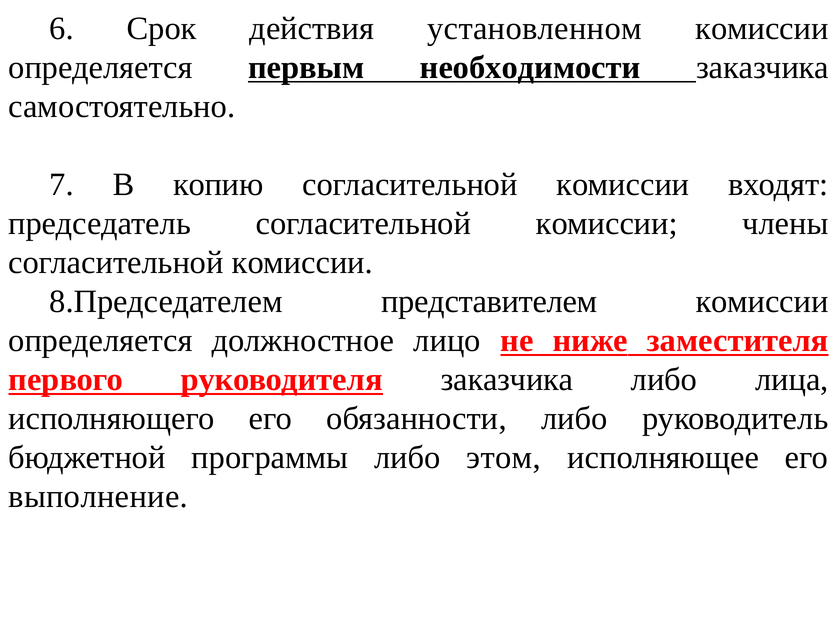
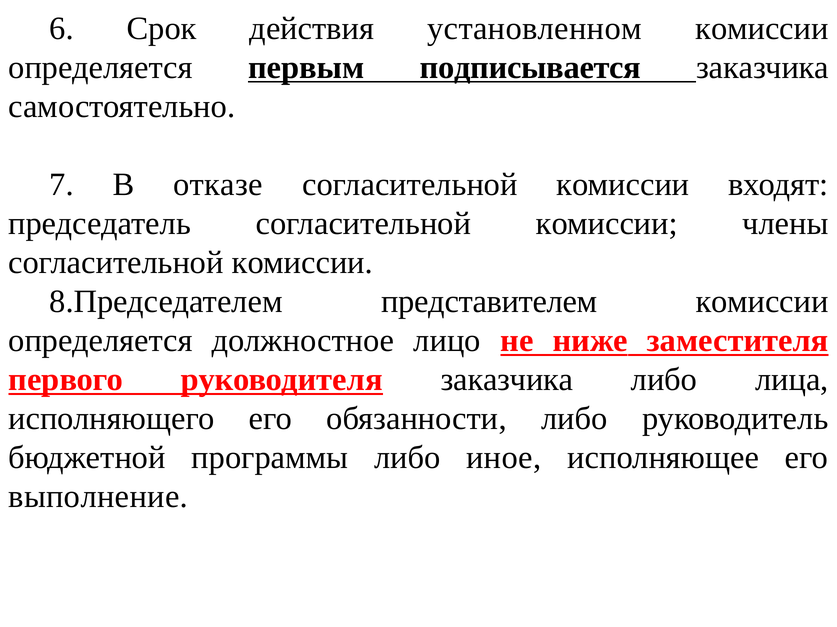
необходимости: необходимости -> подписывается (530, 67)
копию: копию -> отказе (218, 185)
этом: этом -> иное (504, 458)
